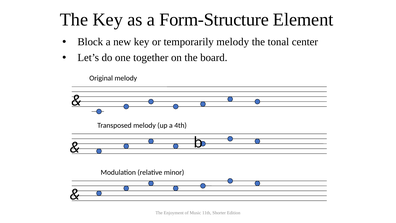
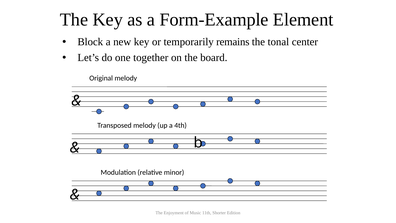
Form-Structure: Form-Structure -> Form-Example (214, 20)
temporarily melody: melody -> remains (233, 42)
